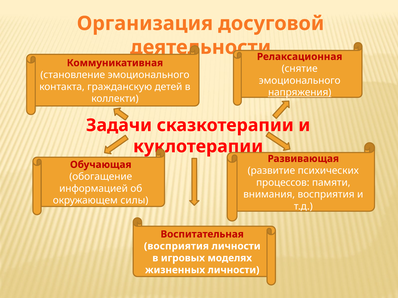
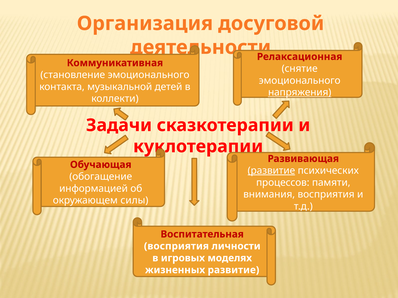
гражданскую: гражданскую -> музыкальной (120, 87)
развитие underline: none -> present (271, 171)
жизненных личности: личности -> развитие (233, 270)
